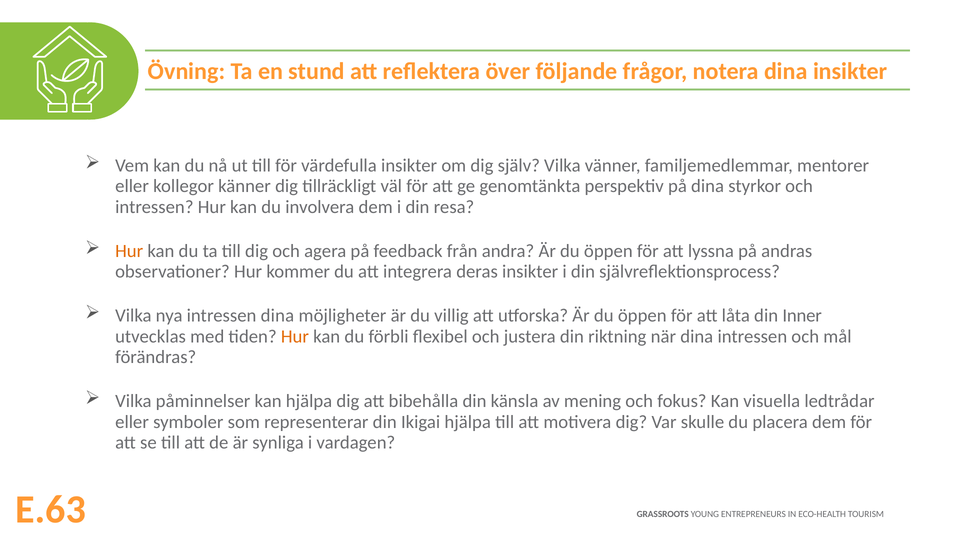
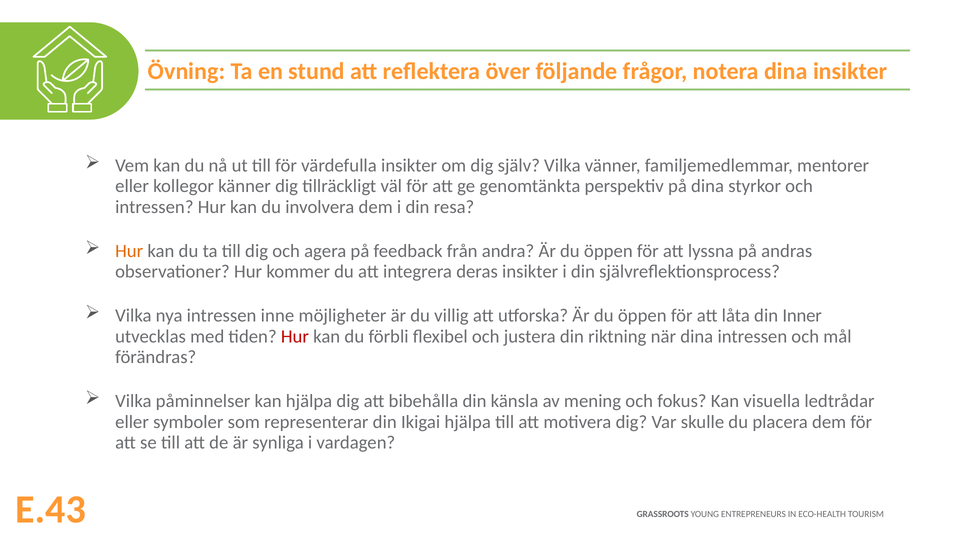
intressen dina: dina -> inne (277, 316)
Hur colour: orange -> red (295, 337)
E.63: E.63 -> E.43 (51, 510)
